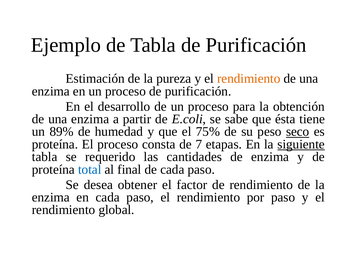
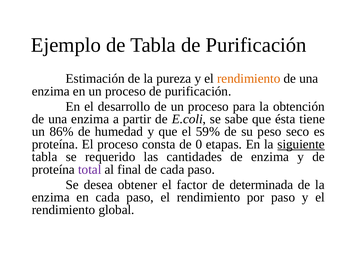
89%: 89% -> 86% (62, 132)
75%: 75% -> 59% (208, 132)
seco underline: present -> none (298, 132)
7: 7 -> 0 (199, 145)
total colour: blue -> purple (90, 170)
de rendimiento: rendimiento -> determinada (261, 185)
